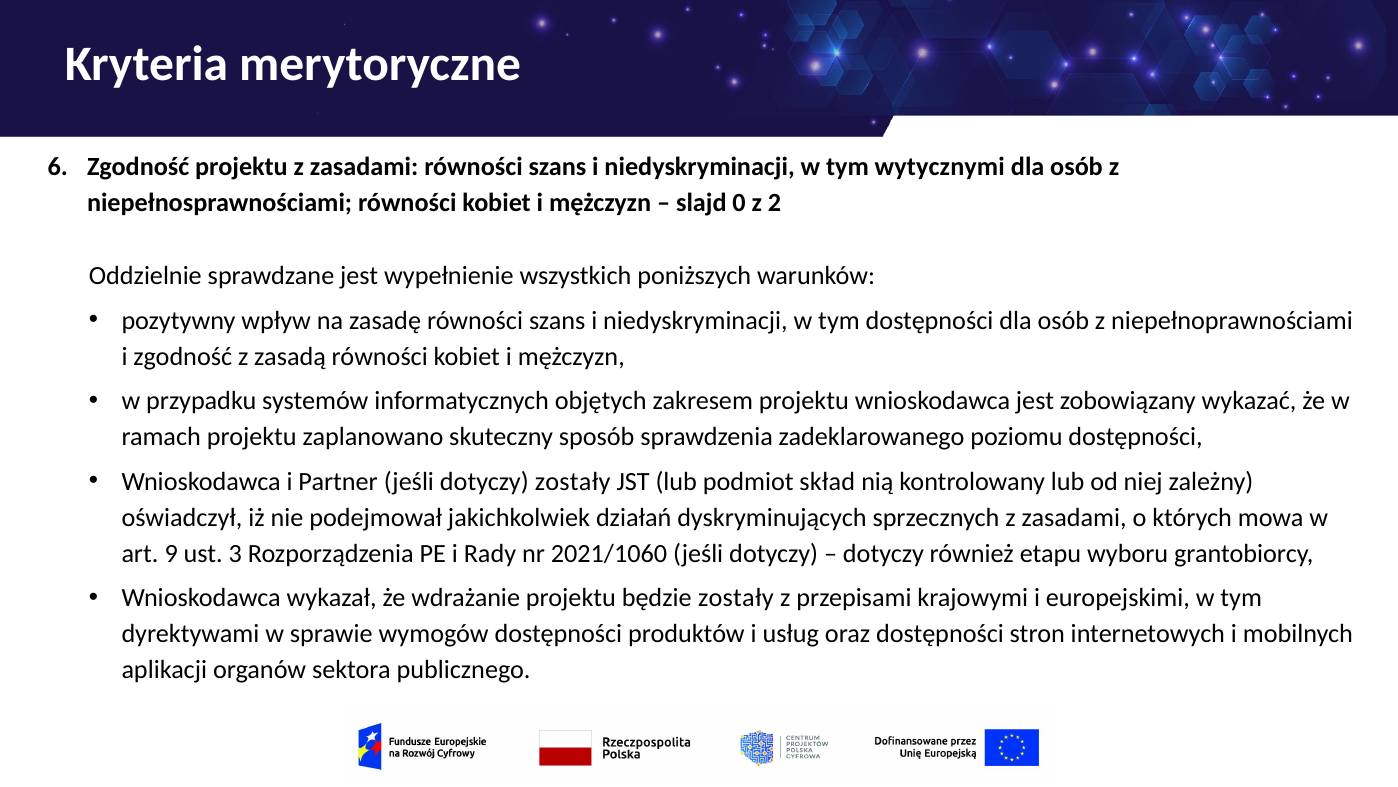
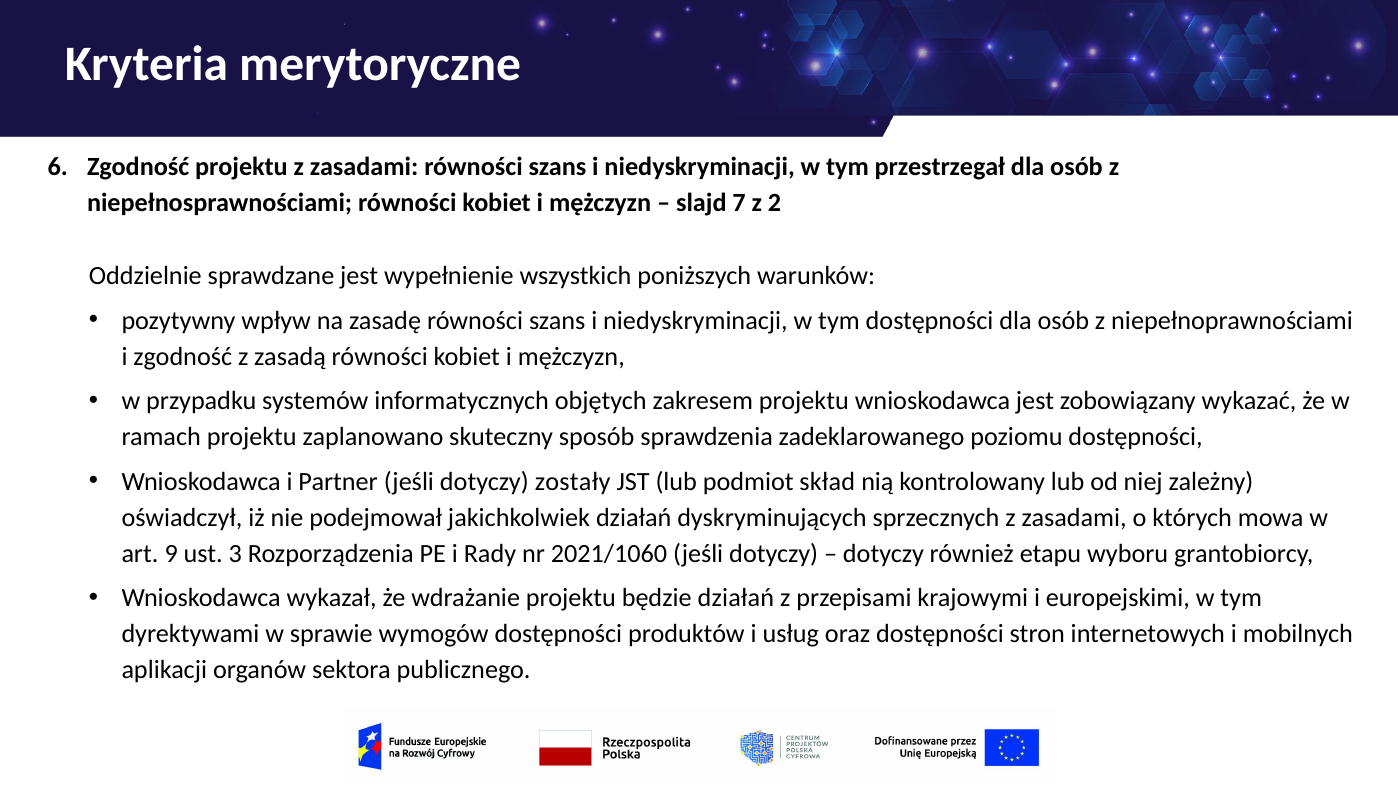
wytycznymi: wytycznymi -> przestrzegał (940, 167)
0: 0 -> 7 (739, 203)
będzie zostały: zostały -> działań (736, 597)
